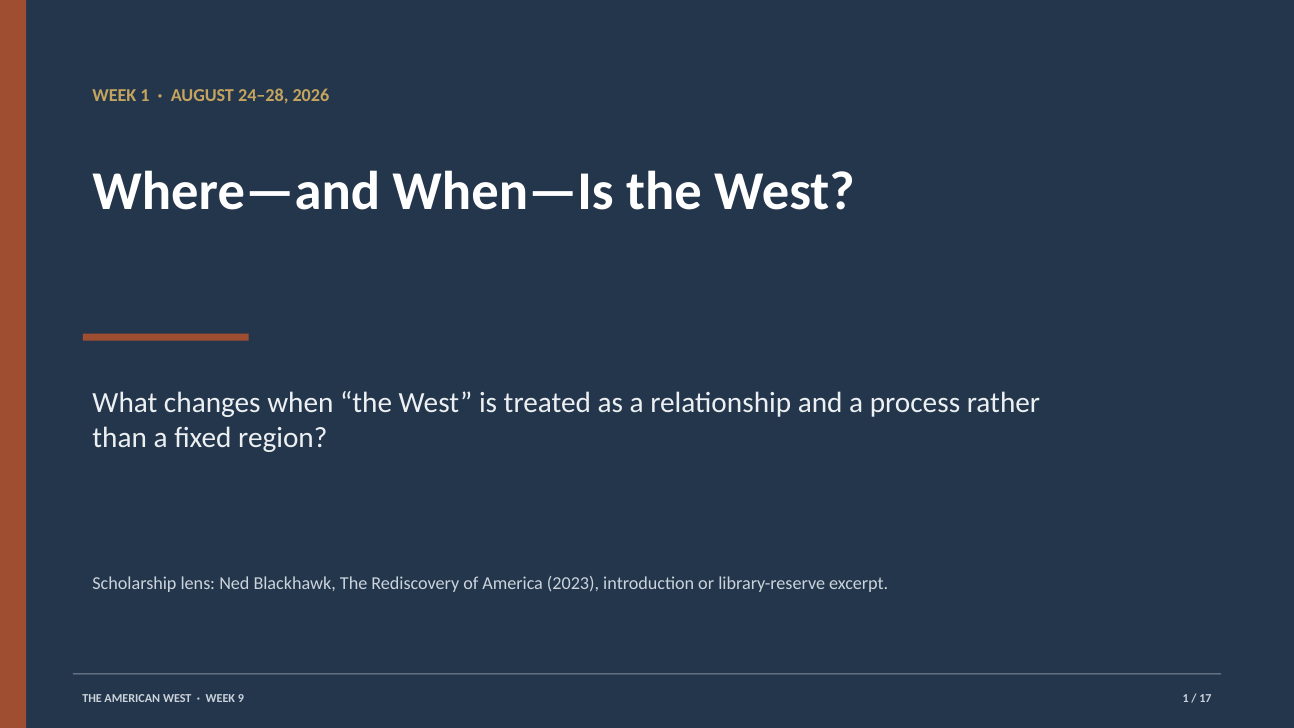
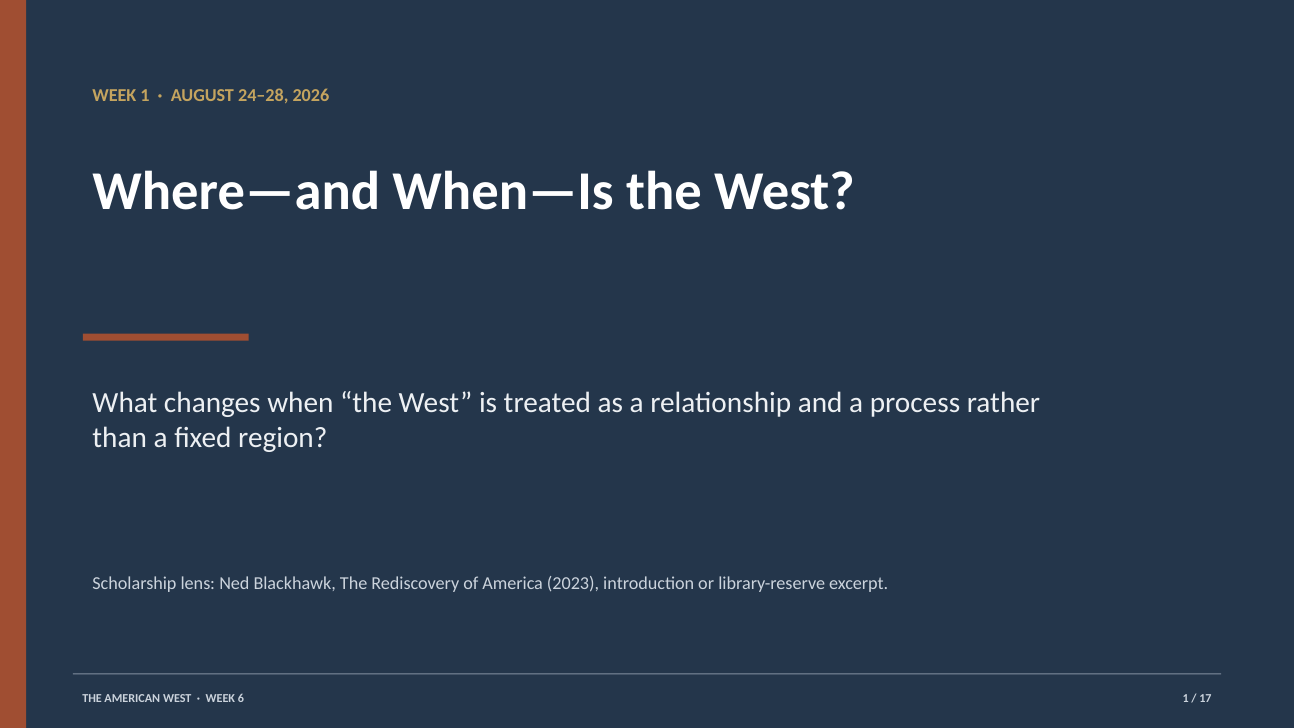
9: 9 -> 6 (241, 698)
